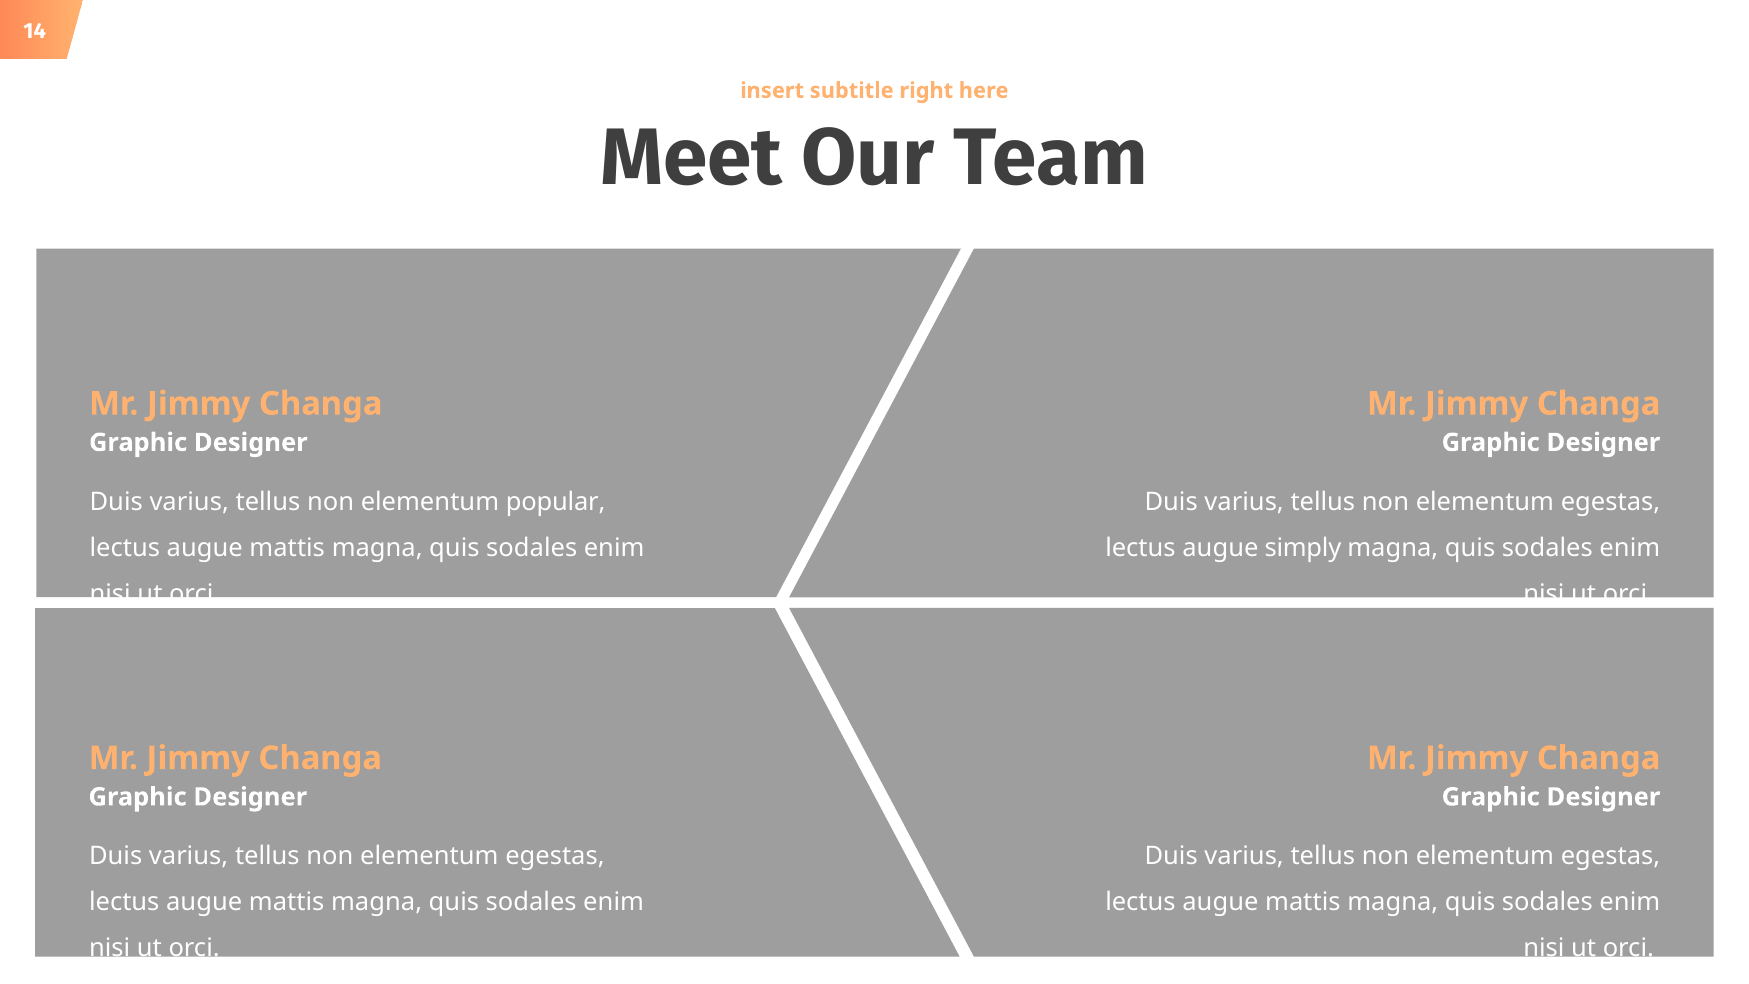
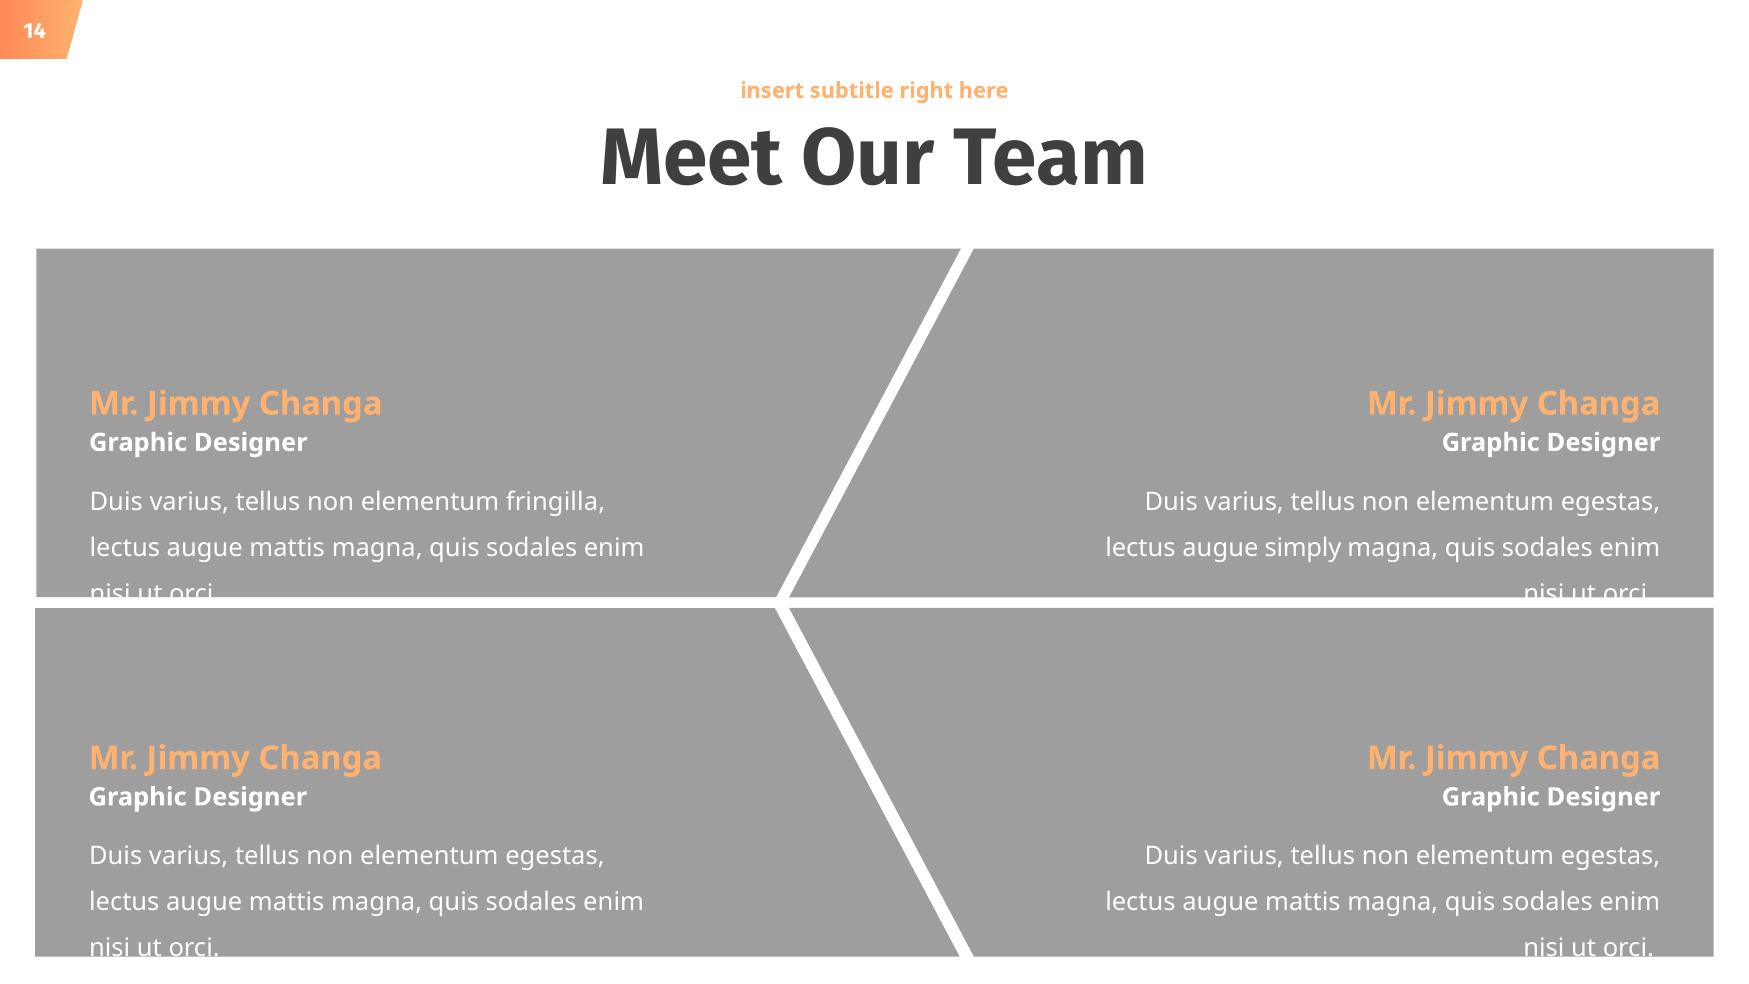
popular: popular -> fringilla (555, 502)
